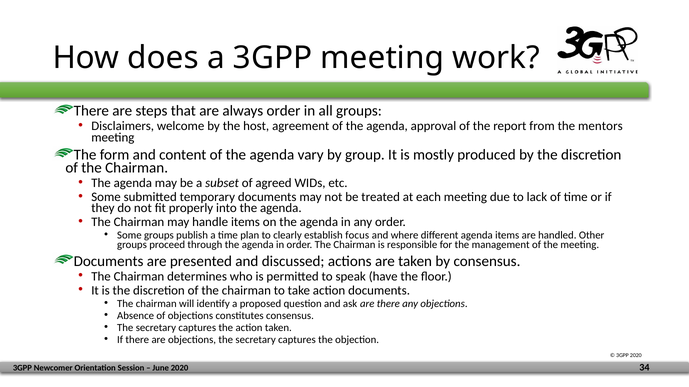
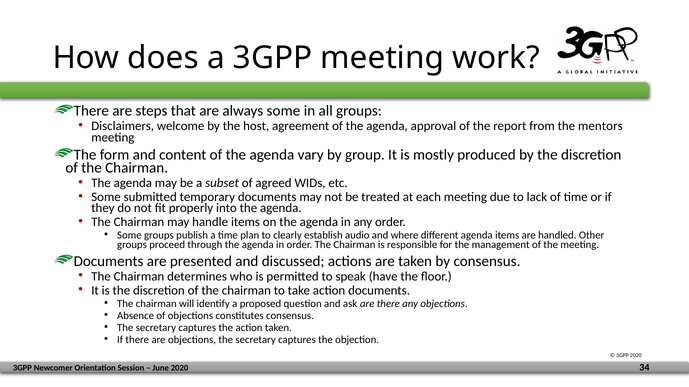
always order: order -> some (283, 111)
focus: focus -> audio (357, 236)
